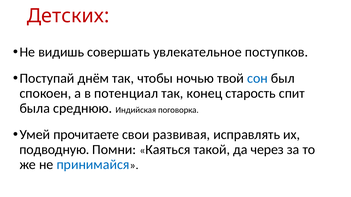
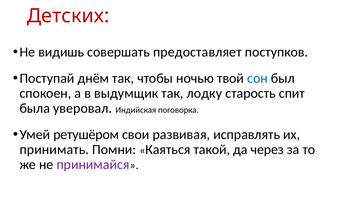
увлекательное: увлекательное -> предоставляет (197, 52)
потенциал: потенциал -> выдумщик (126, 94)
конец: конец -> лодку (204, 94)
среднюю: среднюю -> уверовал (83, 109)
прочитаете: прочитаете -> ретушёром (86, 135)
подводную: подводную -> принимать (54, 150)
принимайся colour: blue -> purple (93, 165)
